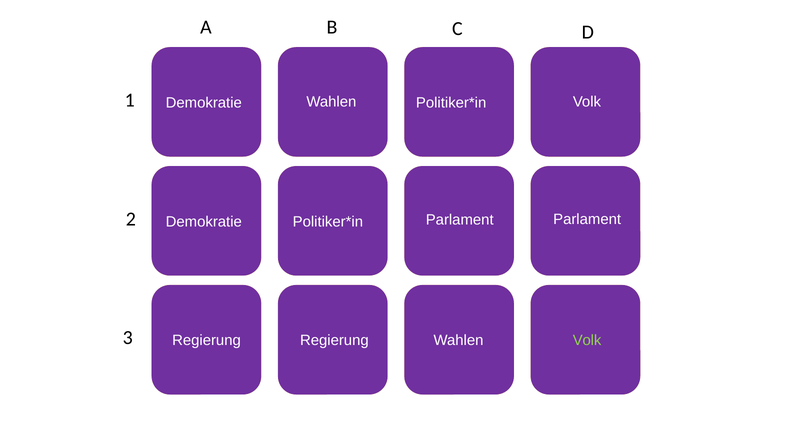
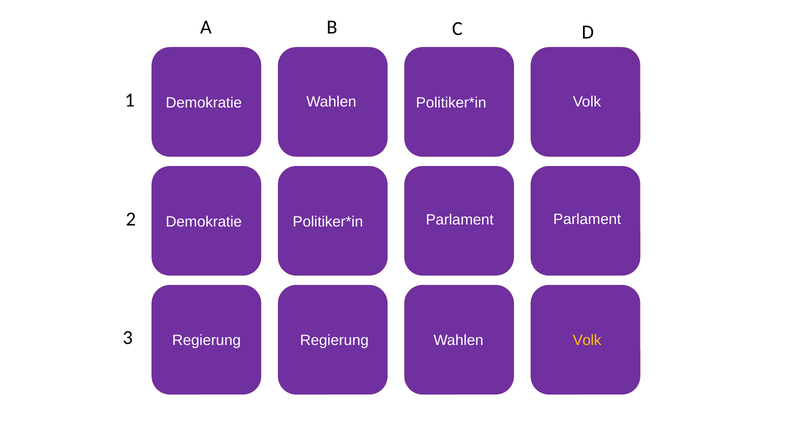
Volk colour: light green -> yellow (587, 341)
